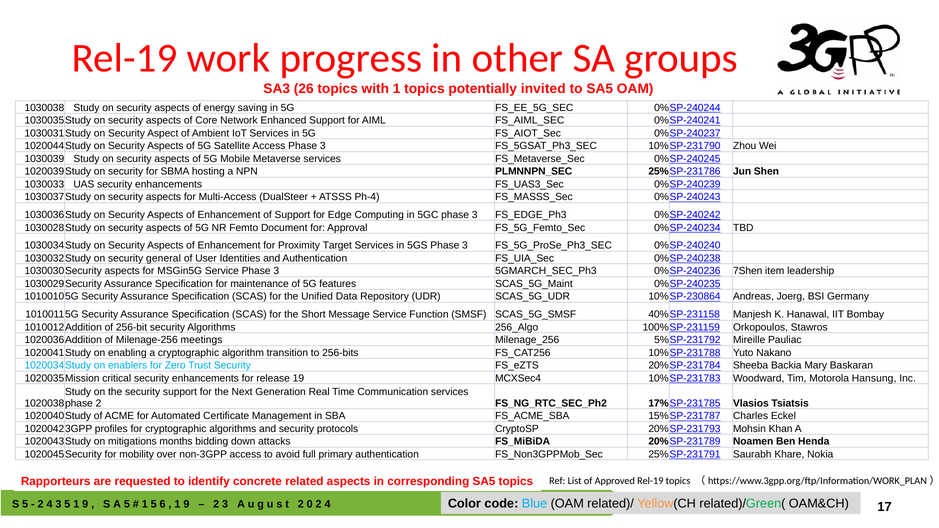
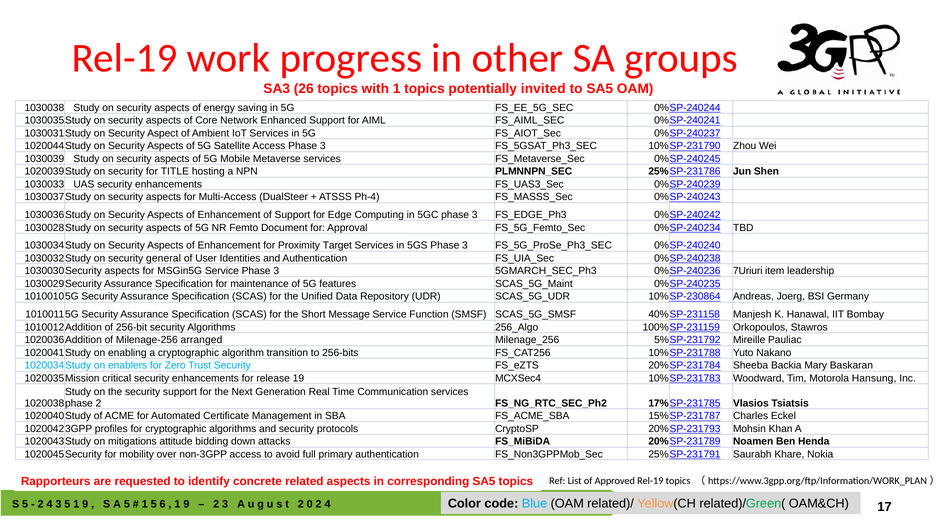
SBMA: SBMA -> TITLE (175, 172)
7Shen: 7Shen -> 7Uriuri (748, 271)
meetings: meetings -> arranged (201, 340)
months: months -> attitude (176, 442)
